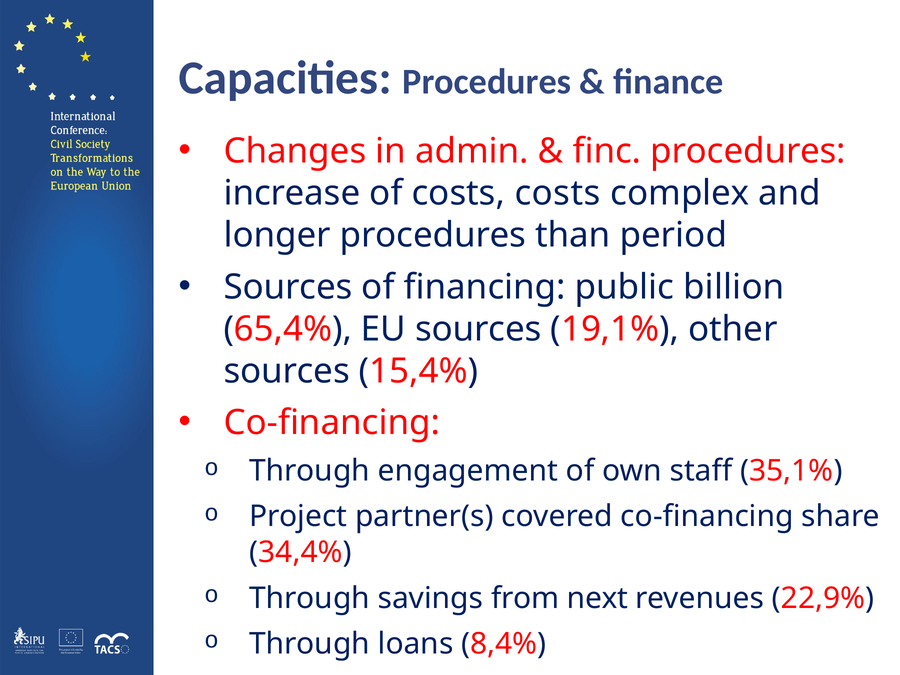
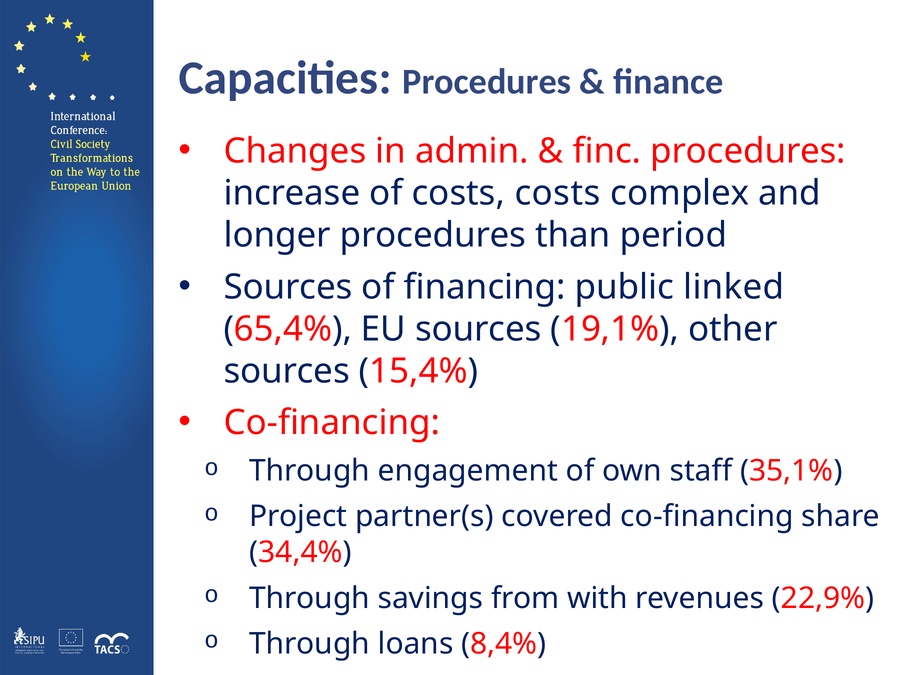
billion: billion -> linked (734, 287)
next: next -> with (597, 598)
